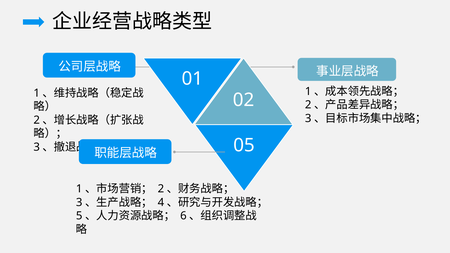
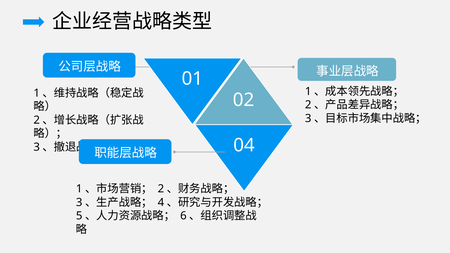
05: 05 -> 04 (244, 145)
